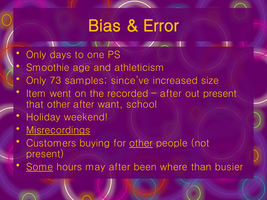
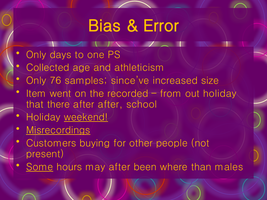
Smoothie: Smoothie -> Collected (48, 68)
73: 73 -> 76 (55, 81)
after: after -> from (171, 94)
out present: present -> holiday (220, 94)
that other: other -> there (58, 104)
after want: want -> after (110, 104)
weekend underline: none -> present (86, 117)
other underline: present -> none (141, 143)
busier: busier -> males (229, 167)
